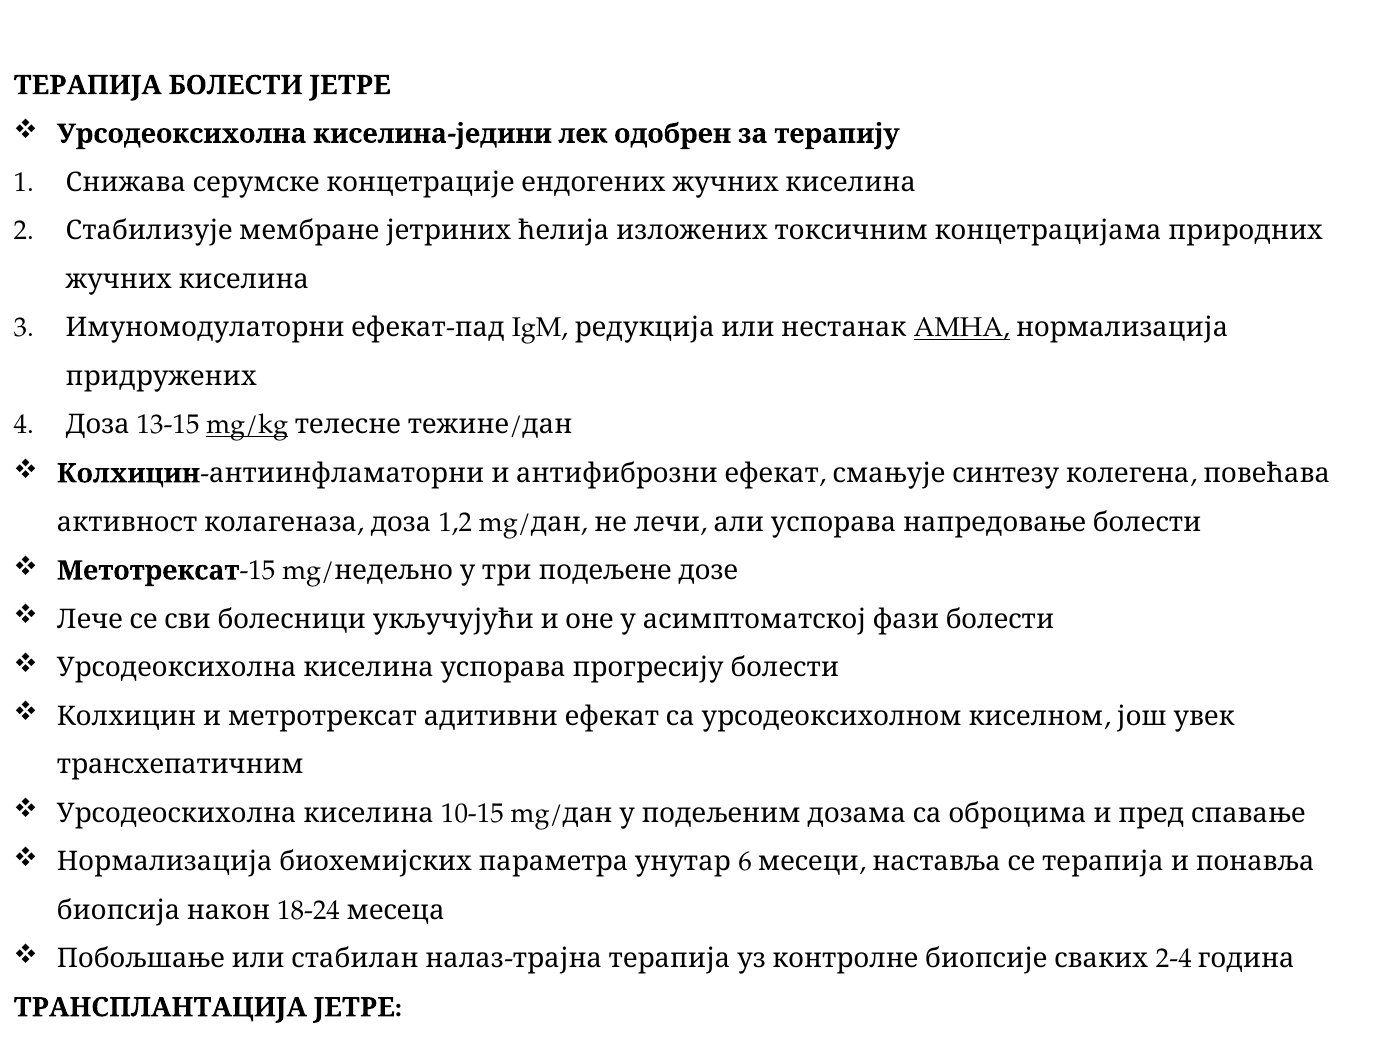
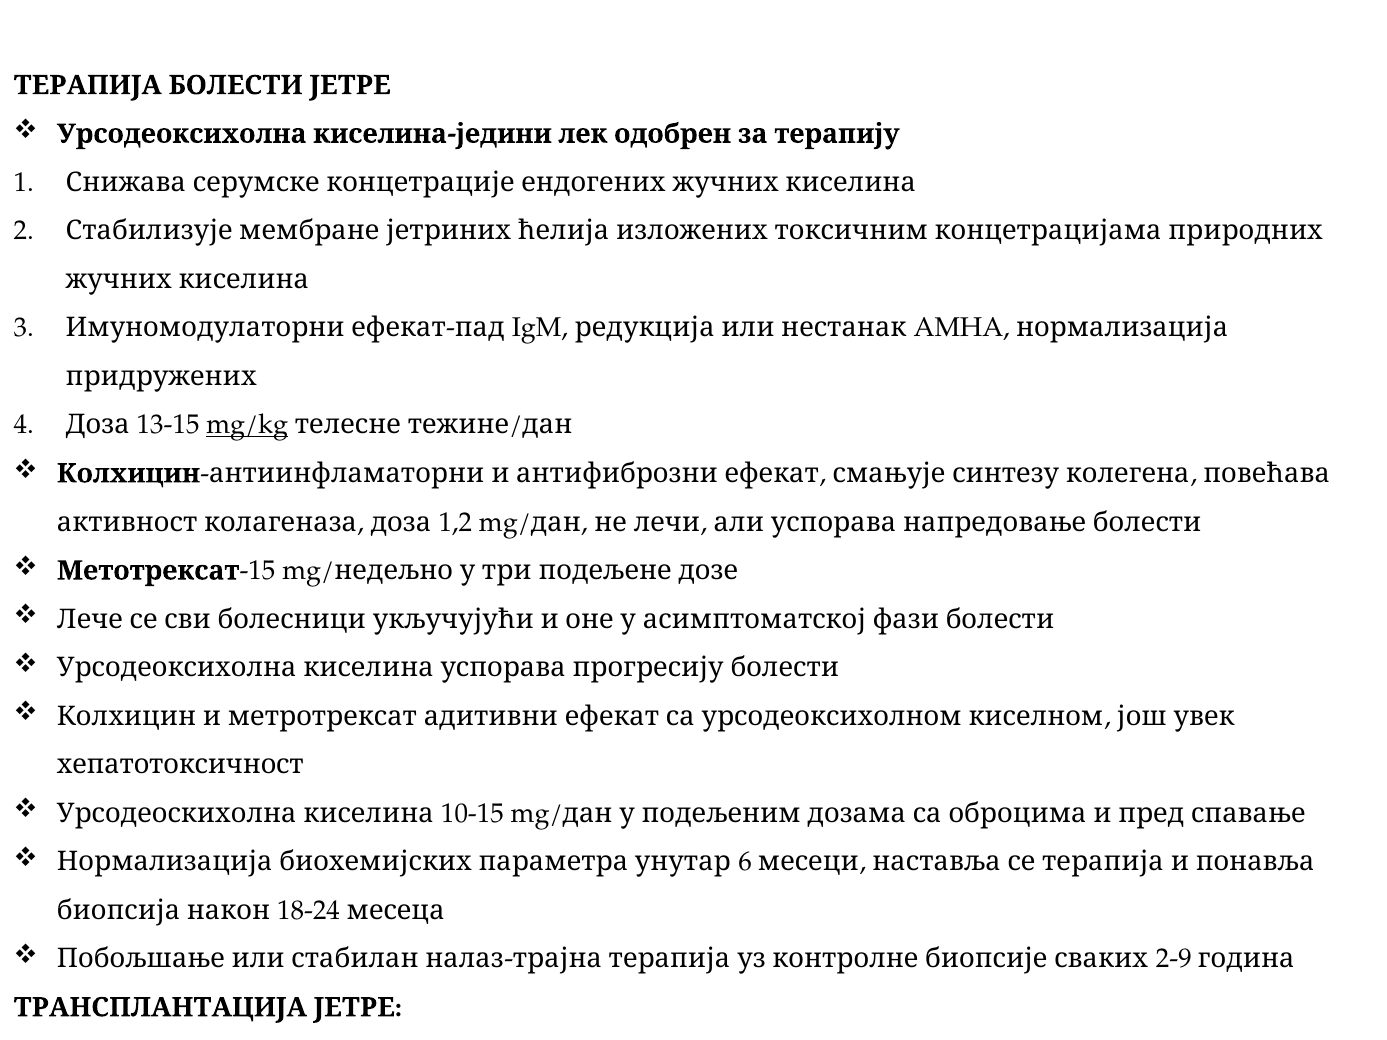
AMHA underline: present -> none (962, 328)
трансхепатичним: трансхепатичним -> хепатотоксичност (180, 765)
2-4: 2-4 -> 2-9 (1174, 959)
